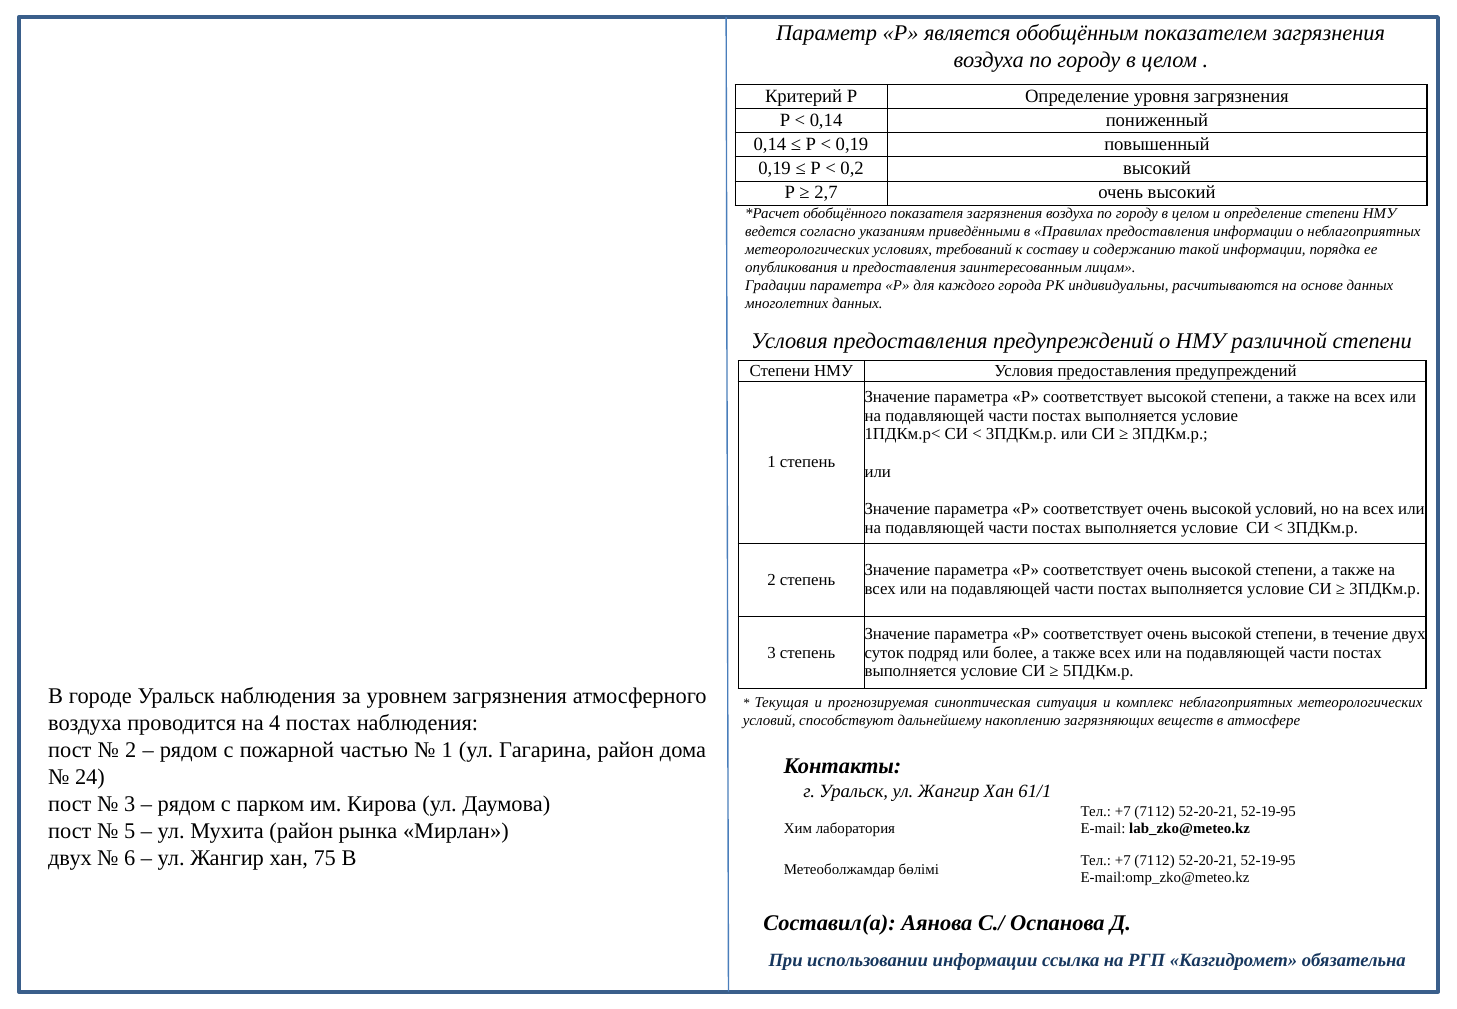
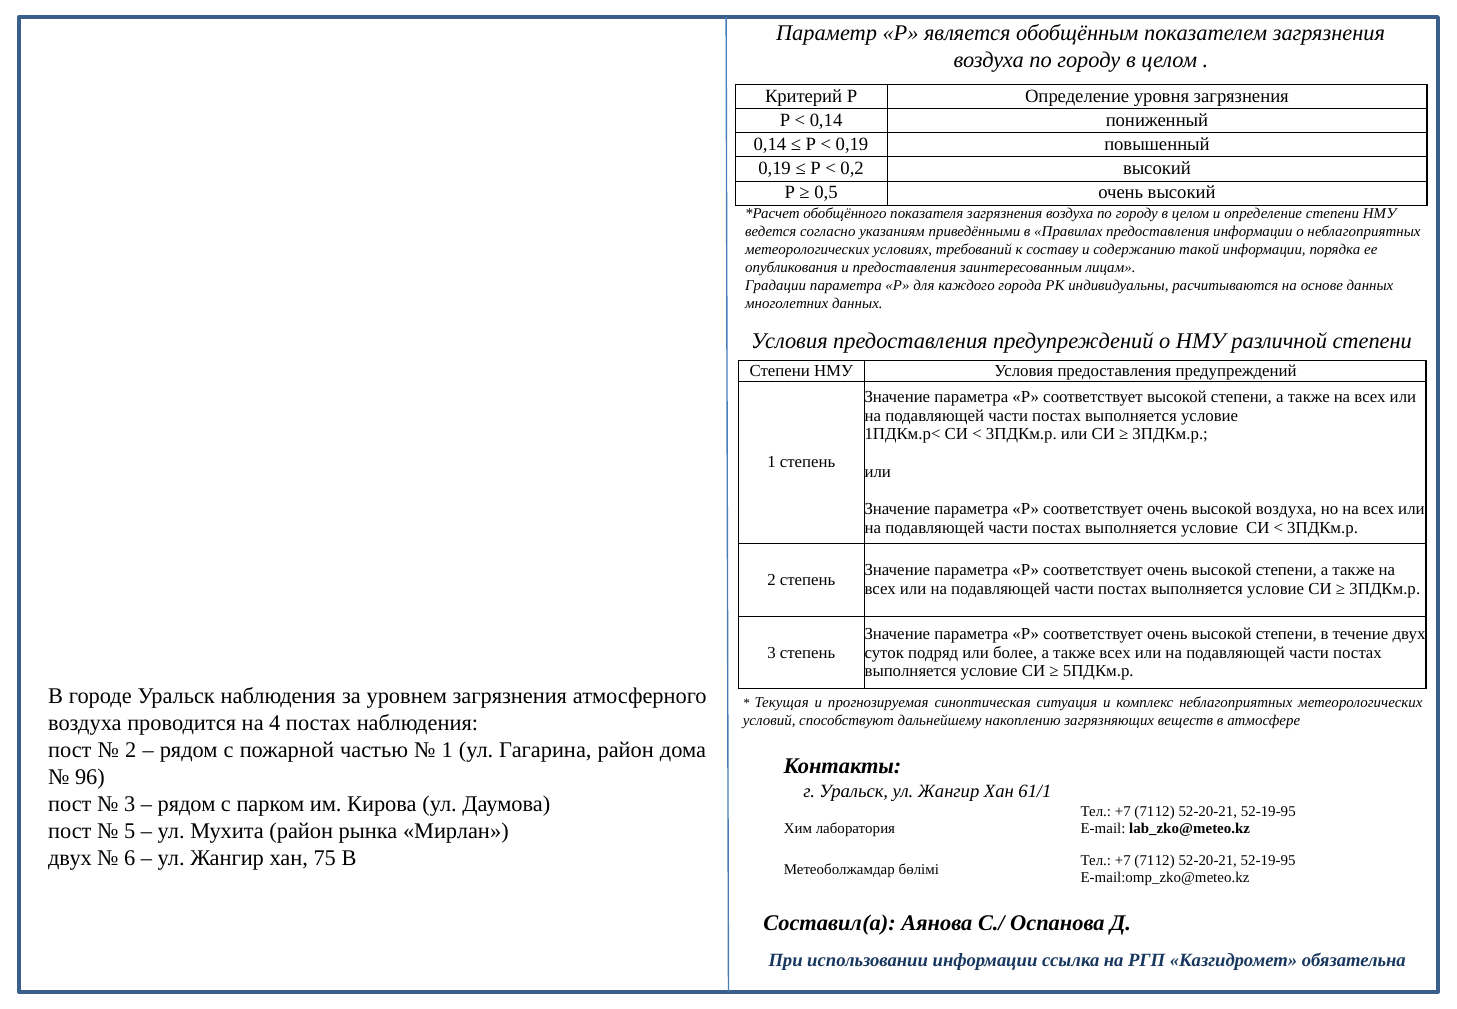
2,7: 2,7 -> 0,5 (826, 193)
высокой условий: условий -> воздуха (1286, 509)
24: 24 -> 96 (90, 777)
